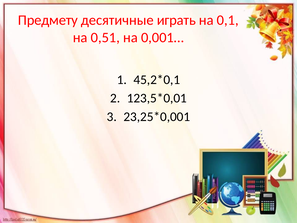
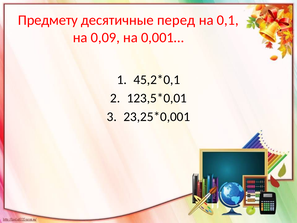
играть: играть -> перед (176, 20)
0,51: 0,51 -> 0,09 (105, 37)
